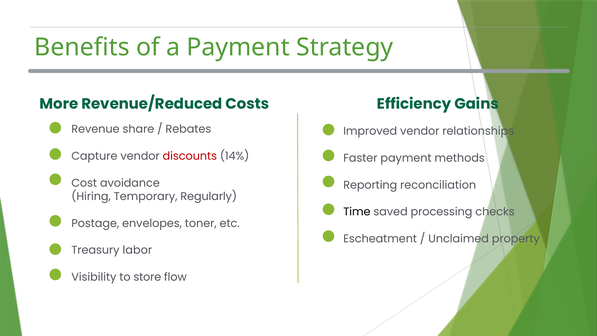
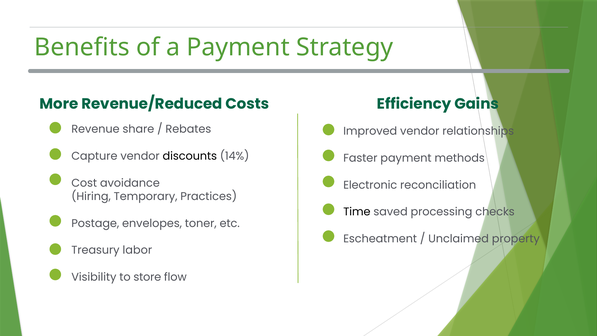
discounts colour: red -> black (190, 156)
Reporting: Reporting -> Electronic (370, 185)
Regularly: Regularly -> Practices (209, 196)
